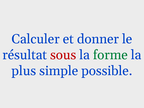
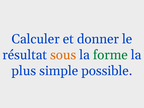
sous colour: red -> orange (63, 55)
